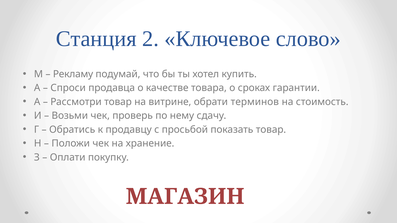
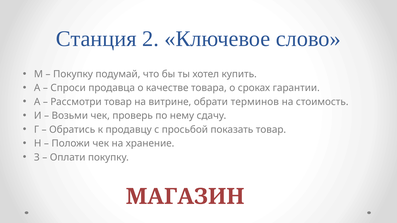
Рекламу: Рекламу -> Покупку (73, 74)
